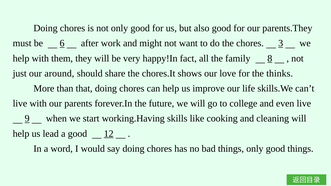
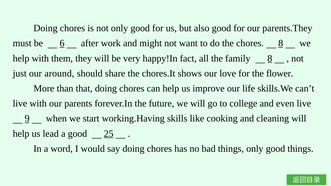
chores 3: 3 -> 8 (281, 43)
thinks: thinks -> flower (280, 73)
12: 12 -> 25 (109, 134)
